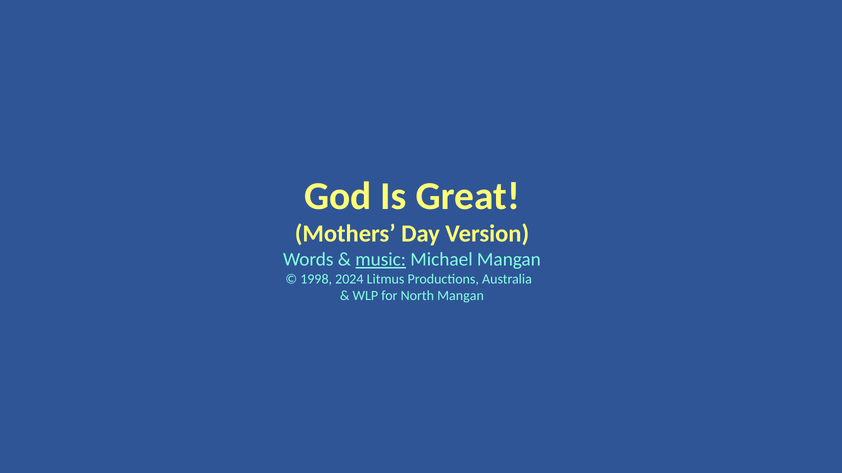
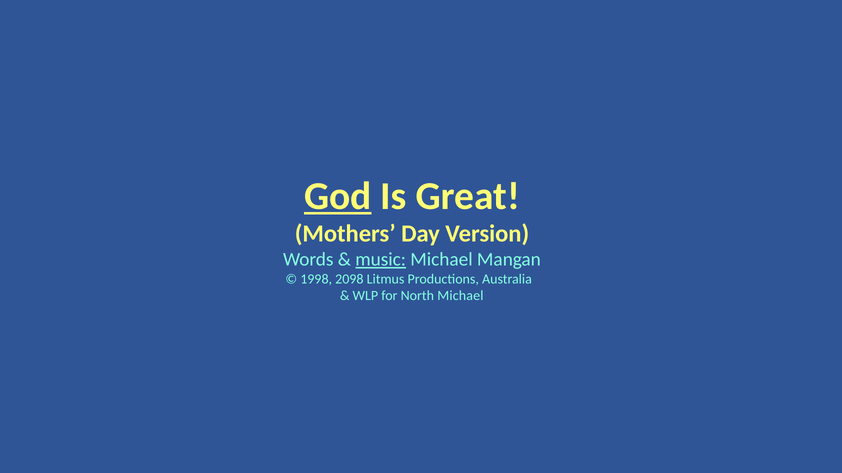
God underline: none -> present (338, 196)
2024: 2024 -> 2098 (349, 279)
North Mangan: Mangan -> Michael (460, 296)
